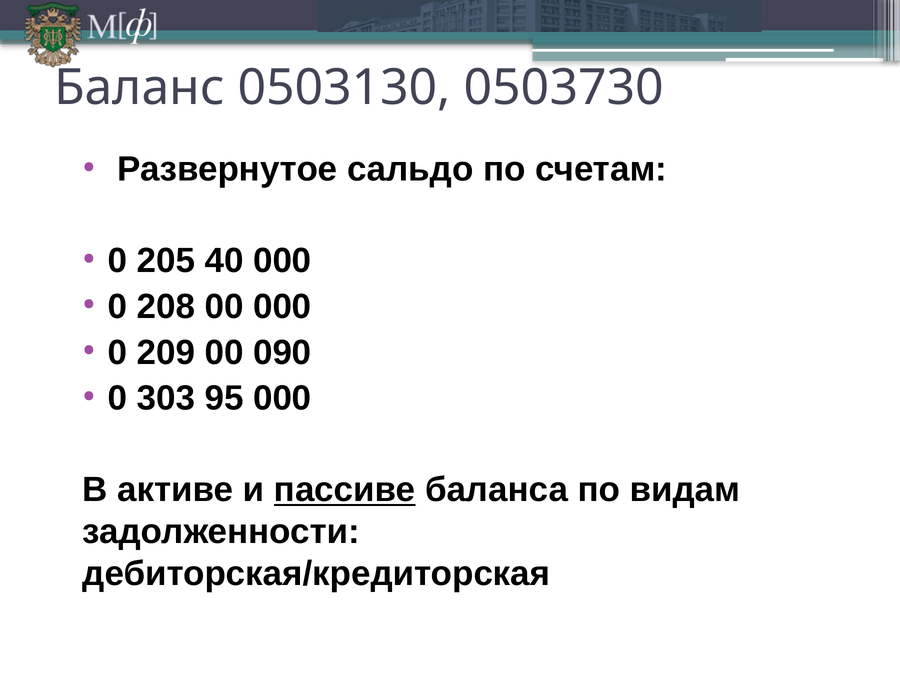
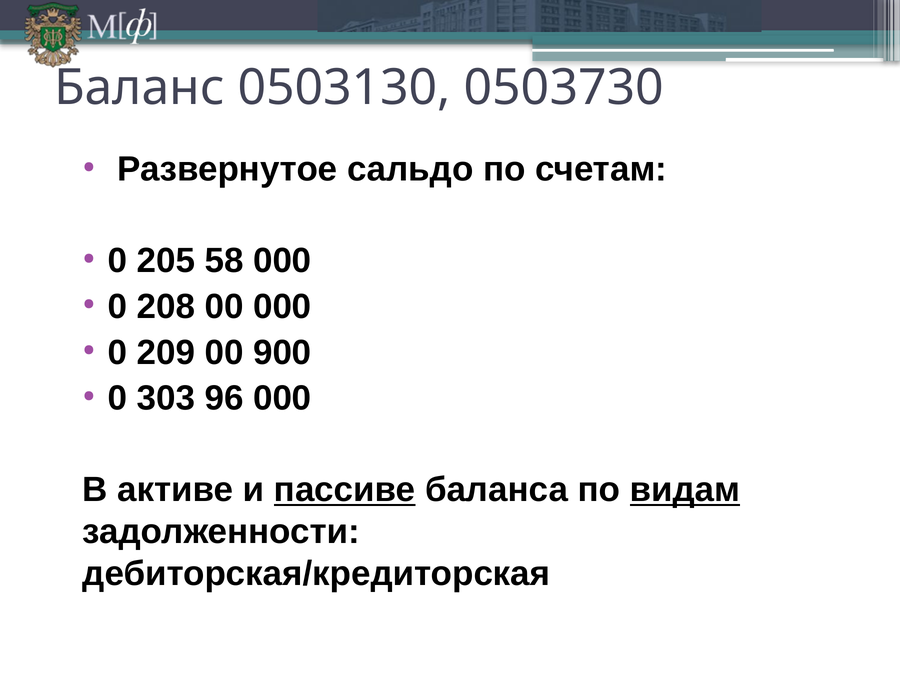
40: 40 -> 58 (224, 261)
090: 090 -> 900 (282, 352)
95: 95 -> 96 (224, 398)
видам underline: none -> present (685, 490)
